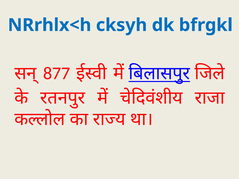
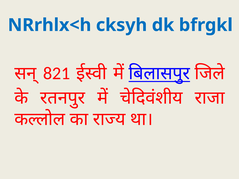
877: 877 -> 821 (57, 73)
